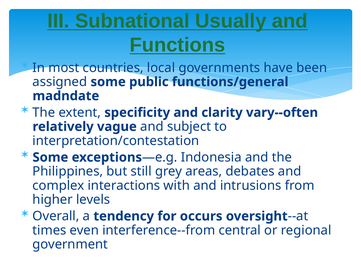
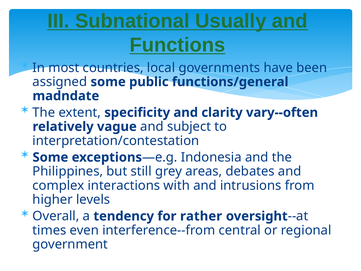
occurs: occurs -> rather (201, 216)
